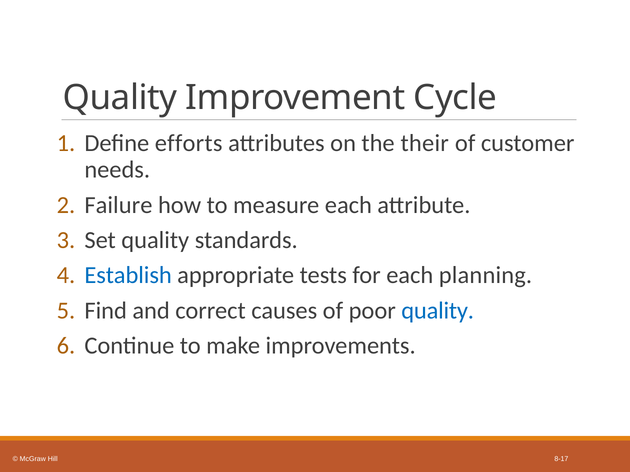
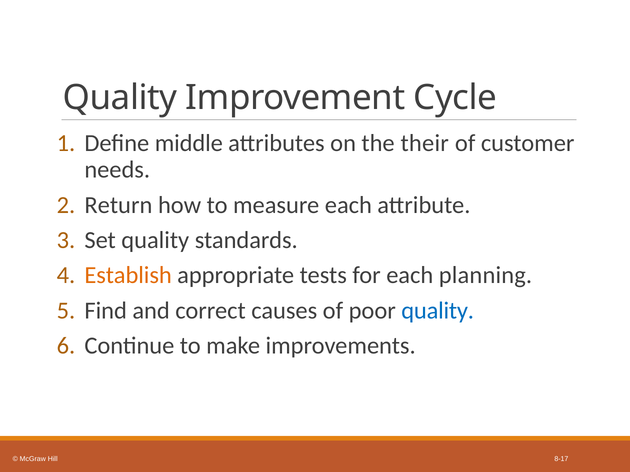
efforts: efforts -> middle (189, 143)
Failure: Failure -> Return (118, 205)
Establish colour: blue -> orange (128, 276)
